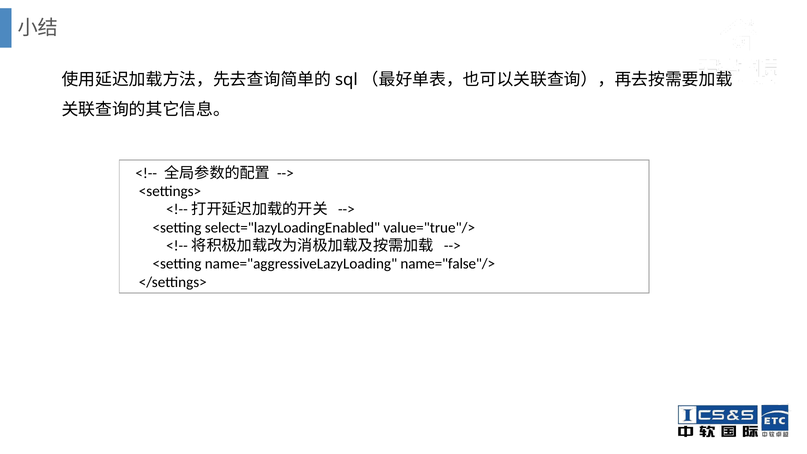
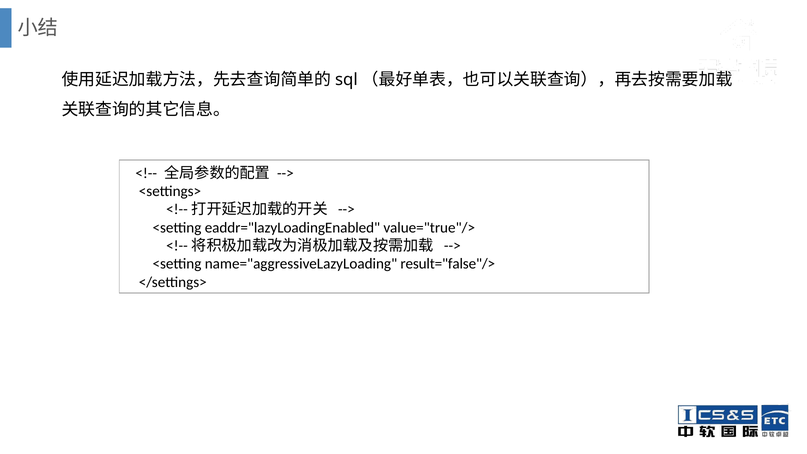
select="lazyLoadingEnabled: select="lazyLoadingEnabled -> eaddr="lazyLoadingEnabled (292, 228)
name="false"/>: name="false"/> -> result="false"/> (448, 264)
